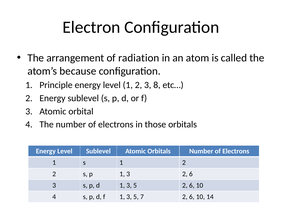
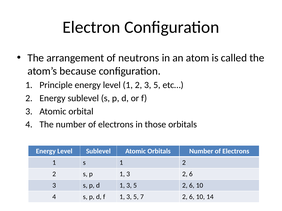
radiation: radiation -> neutrons (139, 58)
2 3 8: 8 -> 5 (157, 85)
